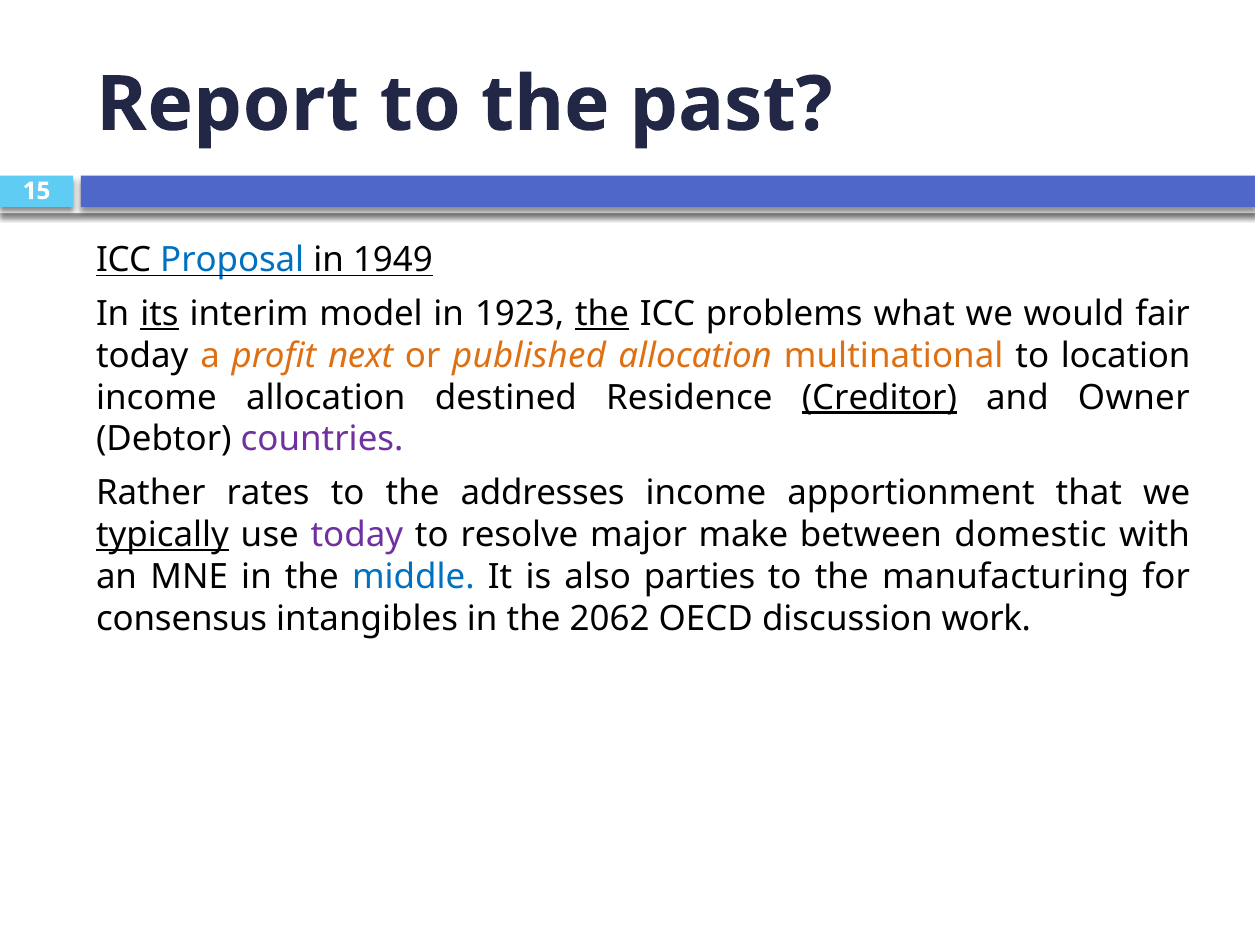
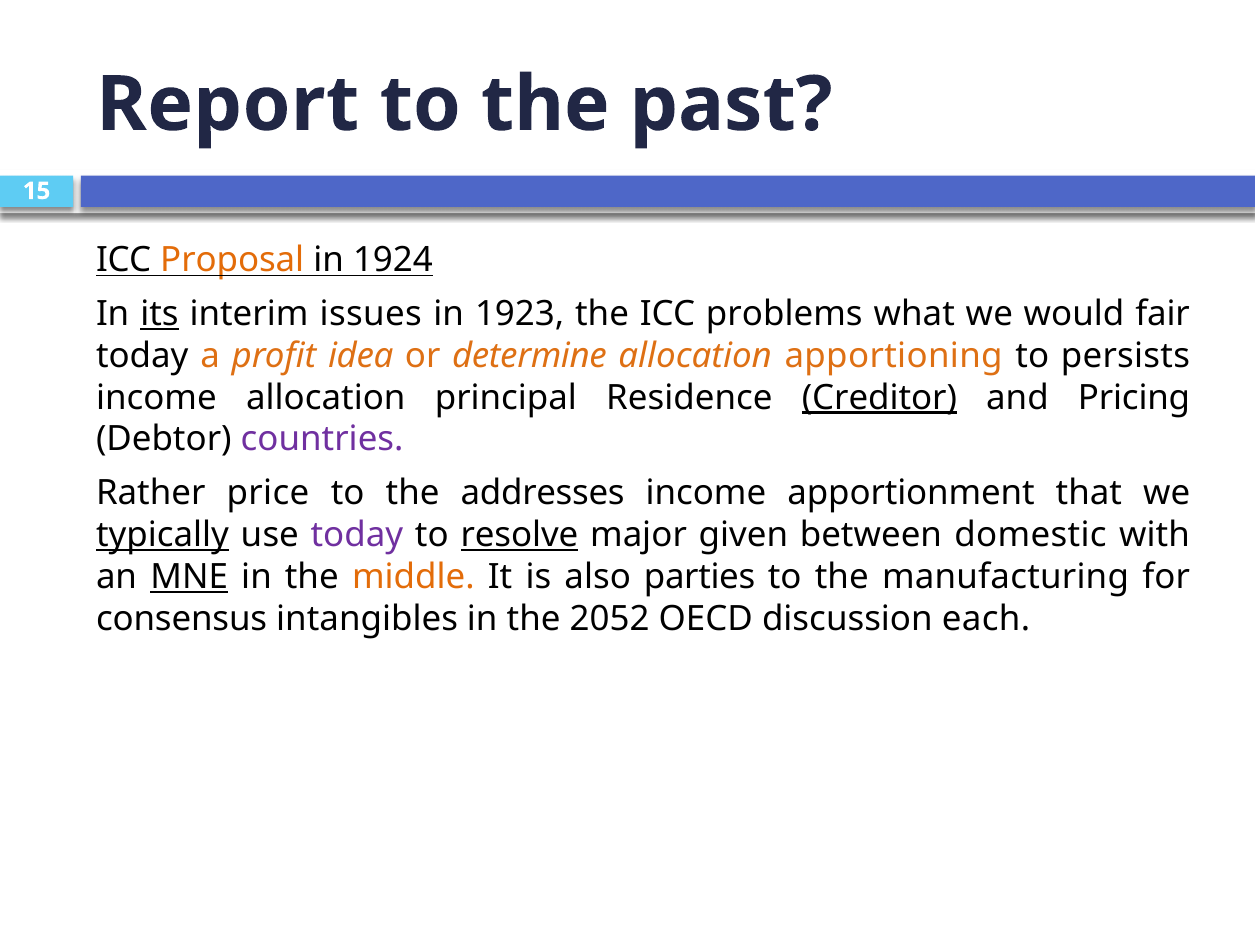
Proposal colour: blue -> orange (232, 260)
1949: 1949 -> 1924 (393, 260)
model: model -> issues (371, 314)
the underline: present -> none (602, 314)
next: next -> idea (361, 356)
published: published -> determine (529, 356)
multinational: multinational -> apportioning (894, 356)
location: location -> persists (1125, 356)
destined: destined -> principal (506, 398)
Owner: Owner -> Pricing (1134, 398)
rates: rates -> price (268, 494)
resolve underline: none -> present (519, 536)
make: make -> given (743, 536)
MNE underline: none -> present (189, 577)
middle colour: blue -> orange (413, 577)
2062: 2062 -> 2052 (610, 619)
work: work -> each (986, 619)
